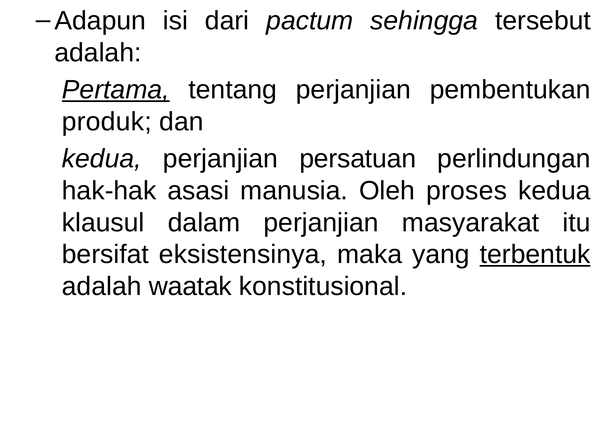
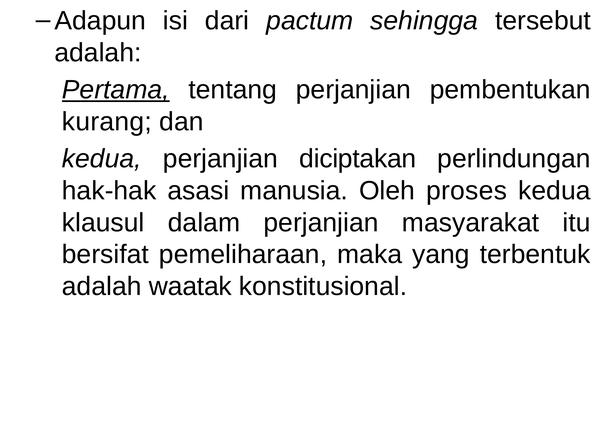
produk: produk -> kurang (107, 122)
persatuan: persatuan -> diciptakan (358, 159)
eksistensinya: eksistensinya -> pemeliharaan (243, 254)
terbentuk underline: present -> none (535, 254)
